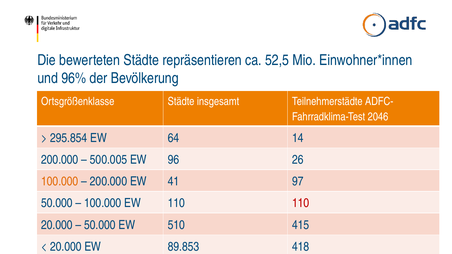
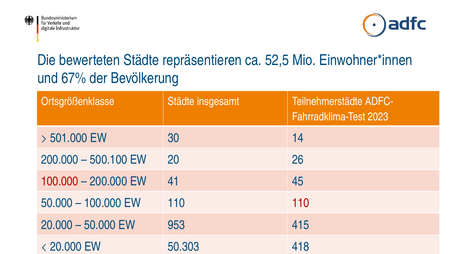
96%: 96% -> 67% (74, 78)
2046: 2046 -> 2023 (378, 117)
295.854: 295.854 -> 501.000 (69, 138)
64: 64 -> 30 (173, 138)
500.005: 500.005 -> 500.100 (109, 160)
96: 96 -> 20 (173, 160)
100.000 colour: orange -> red (60, 182)
97: 97 -> 45 (298, 182)
510: 510 -> 953 (176, 225)
89.853: 89.853 -> 50.303 (183, 247)
